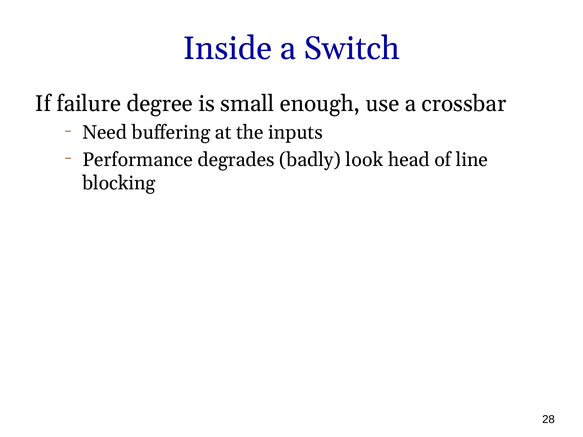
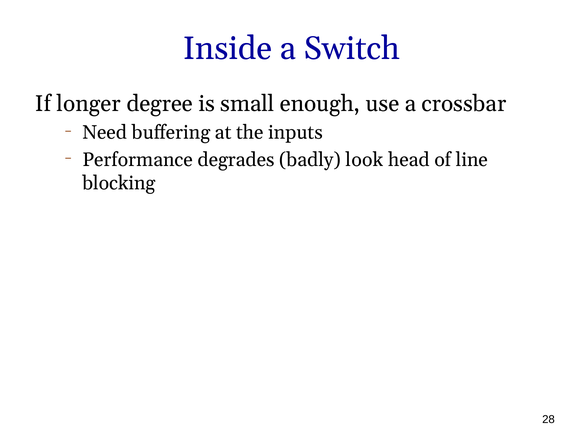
failure: failure -> longer (89, 104)
